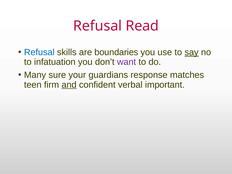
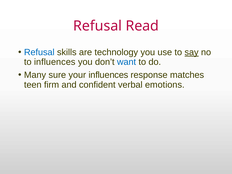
boundaries: boundaries -> technology (116, 52)
to infatuation: infatuation -> influences (55, 62)
want colour: purple -> blue (127, 62)
your guardians: guardians -> influences (108, 75)
and underline: present -> none (69, 85)
important: important -> emotions (165, 85)
